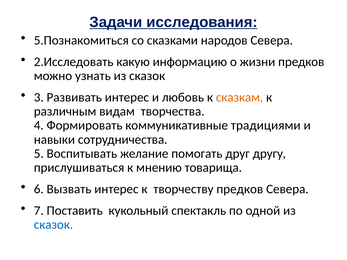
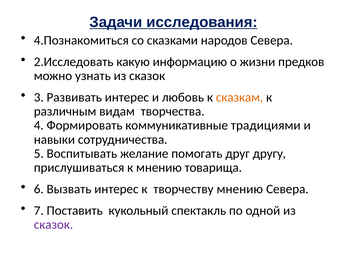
5.Познакомиться: 5.Познакомиться -> 4.Познакомиться (81, 40)
творчеству предков: предков -> мнению (240, 189)
сказок colour: blue -> purple (53, 225)
